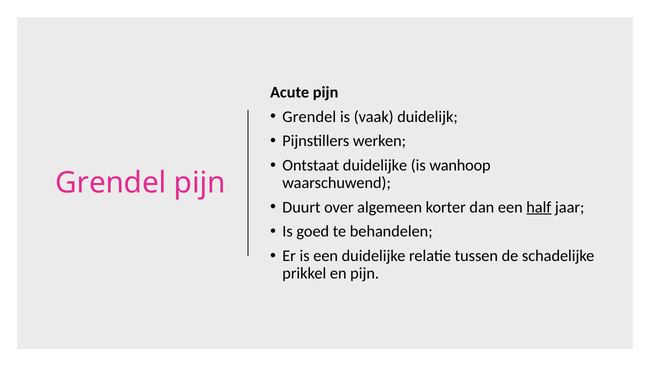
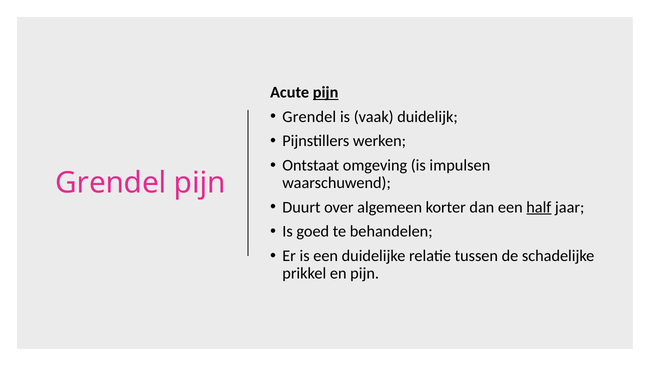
pijn underline: none -> present (326, 92)
Ontstaat duidelijke: duidelijke -> omgeving (375, 165)
wanhoop: wanhoop -> impulsen (460, 165)
